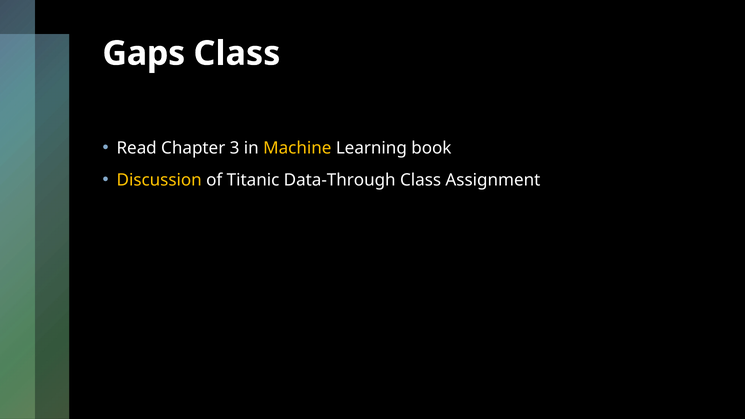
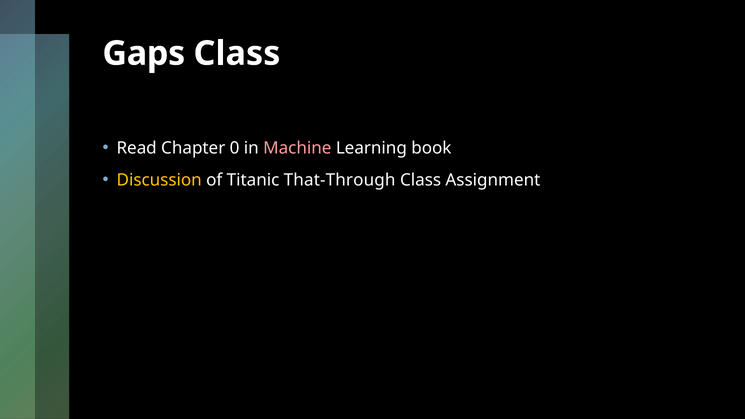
3: 3 -> 0 (235, 148)
Machine colour: yellow -> pink (297, 148)
Data-Through: Data-Through -> That-Through (340, 180)
